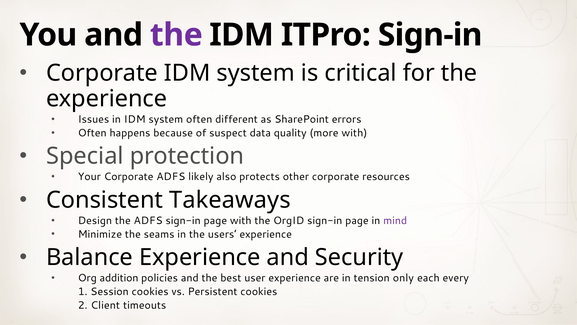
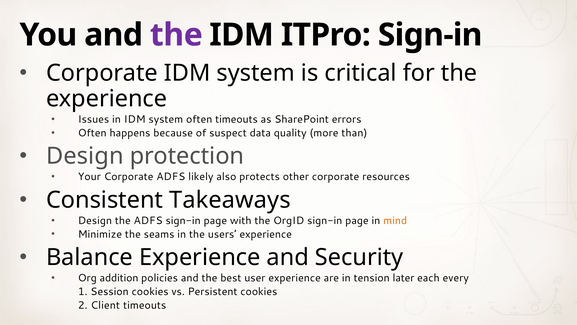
often different: different -> timeouts (237, 119)
more with: with -> than (354, 133)
Special: Special -> Design (85, 156)
mind colour: purple -> orange (395, 220)
only: only -> later (403, 278)
